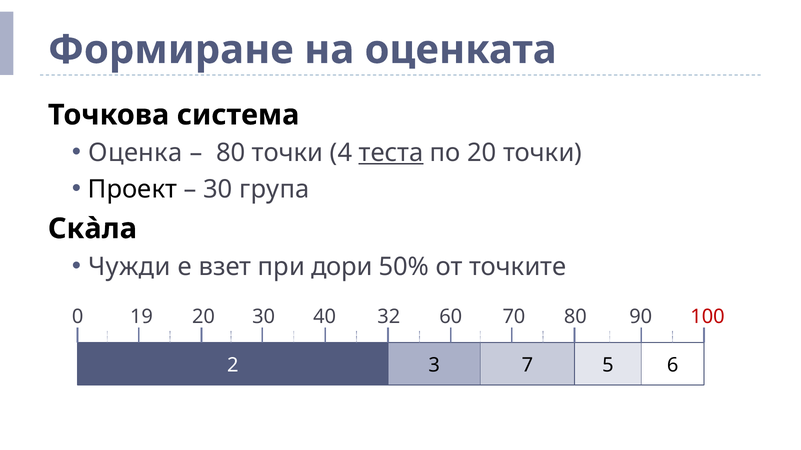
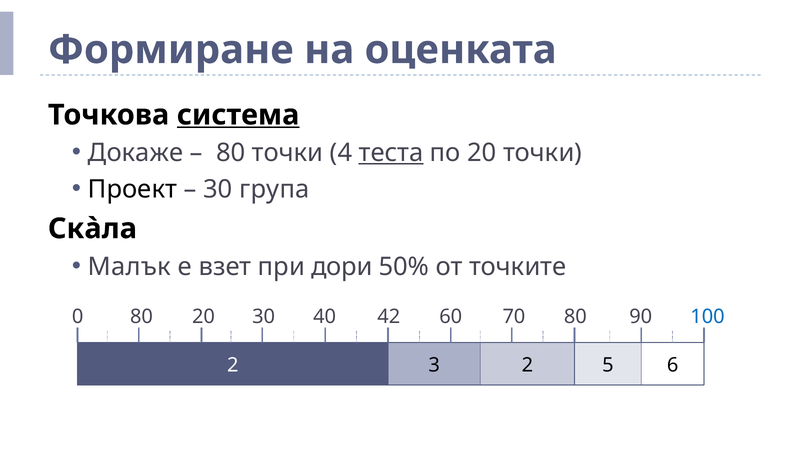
система underline: none -> present (238, 115)
Оценка: Оценка -> Докаже (136, 153)
Чужди: Чужди -> Малък (129, 267)
0 19: 19 -> 80 (142, 317)
32: 32 -> 42 (389, 317)
100 colour: red -> blue (708, 317)
3 7: 7 -> 2 (527, 366)
